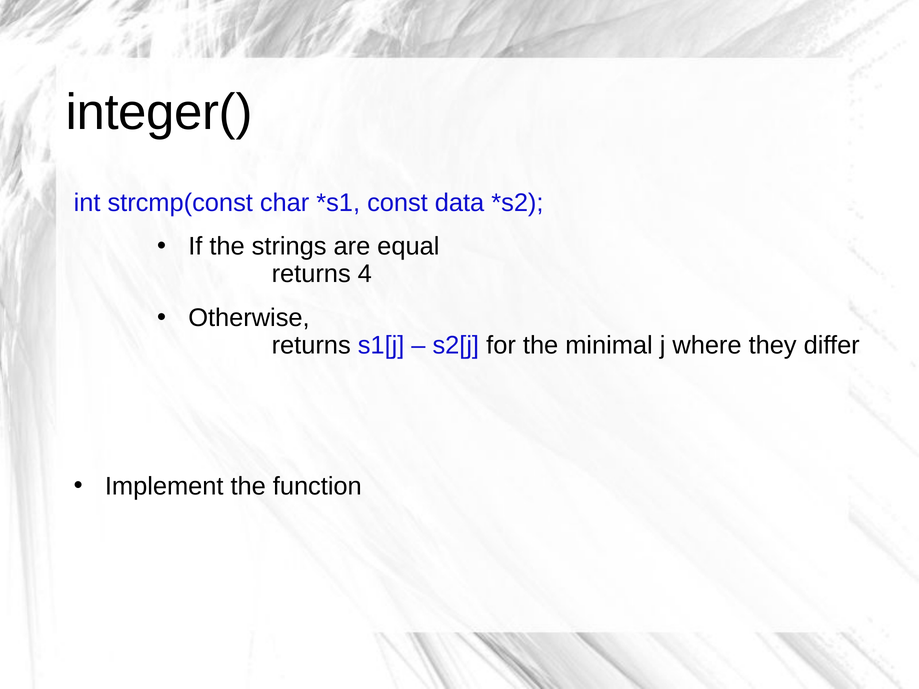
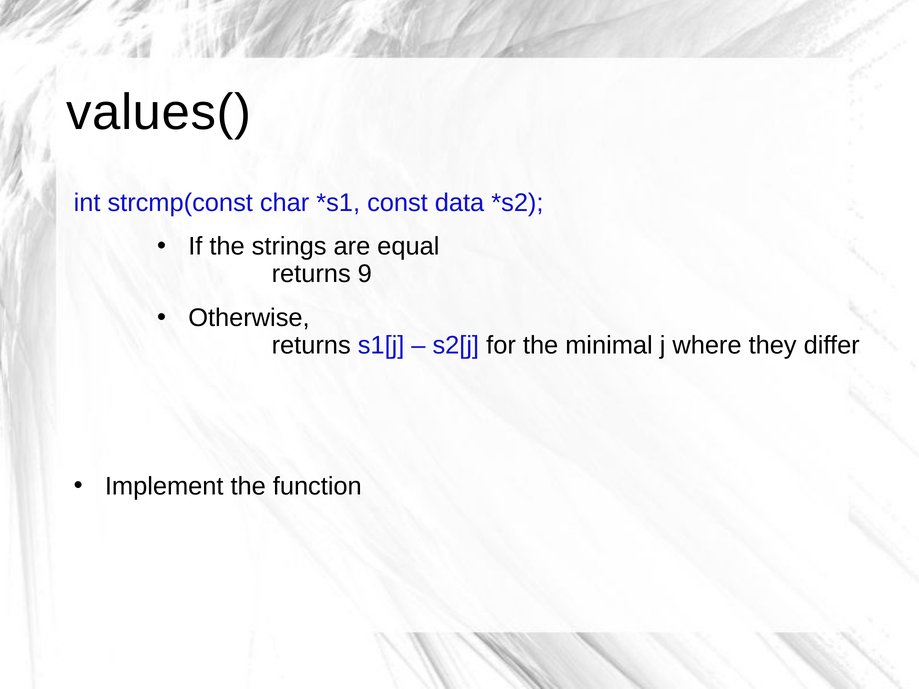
integer(: integer( -> values( (159, 113)
4: 4 -> 9 (365, 274)
